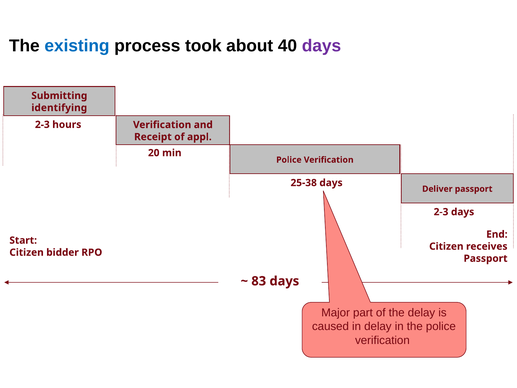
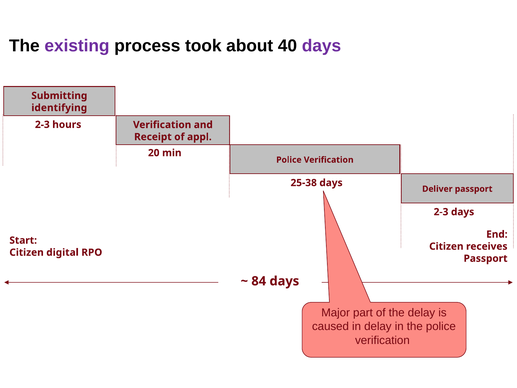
existing colour: blue -> purple (77, 46)
bidder: bidder -> digital (63, 252)
83: 83 -> 84 (259, 281)
